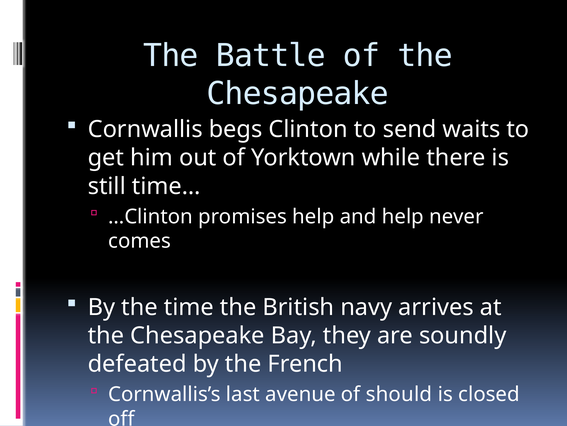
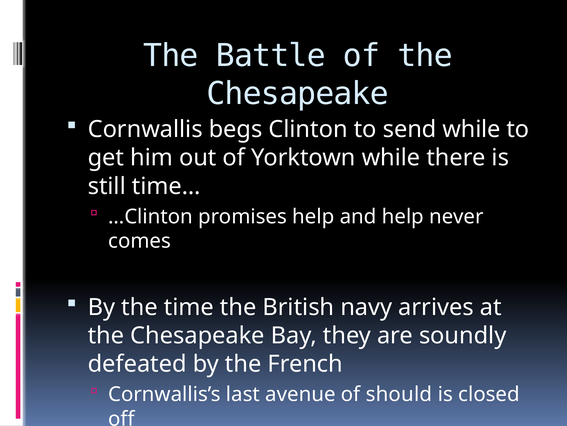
send waits: waits -> while (472, 129)
